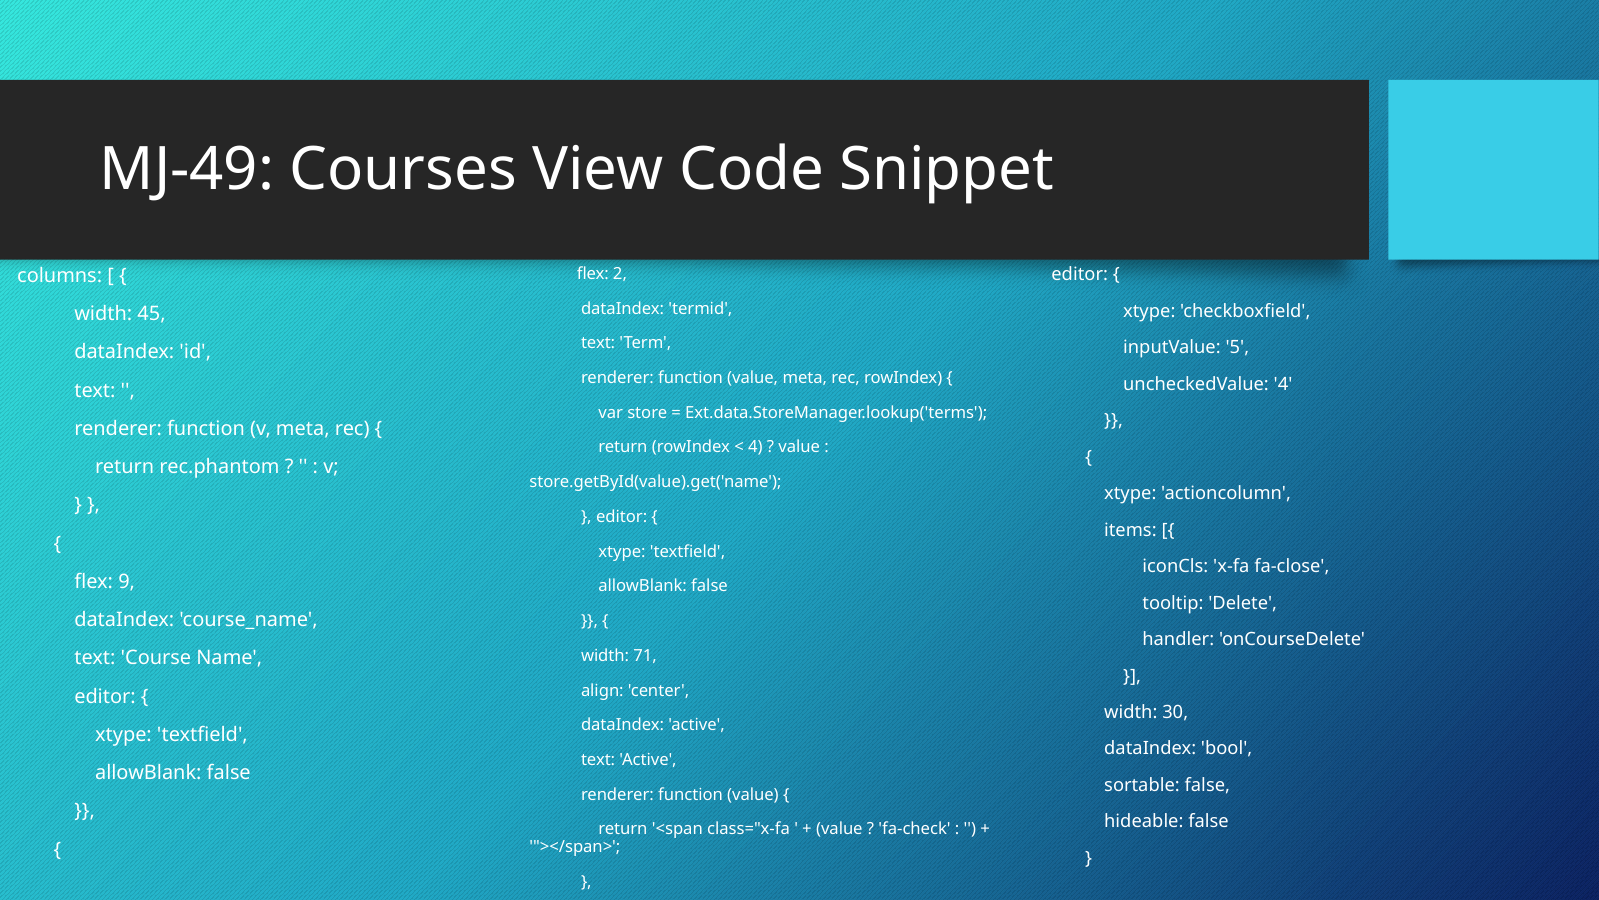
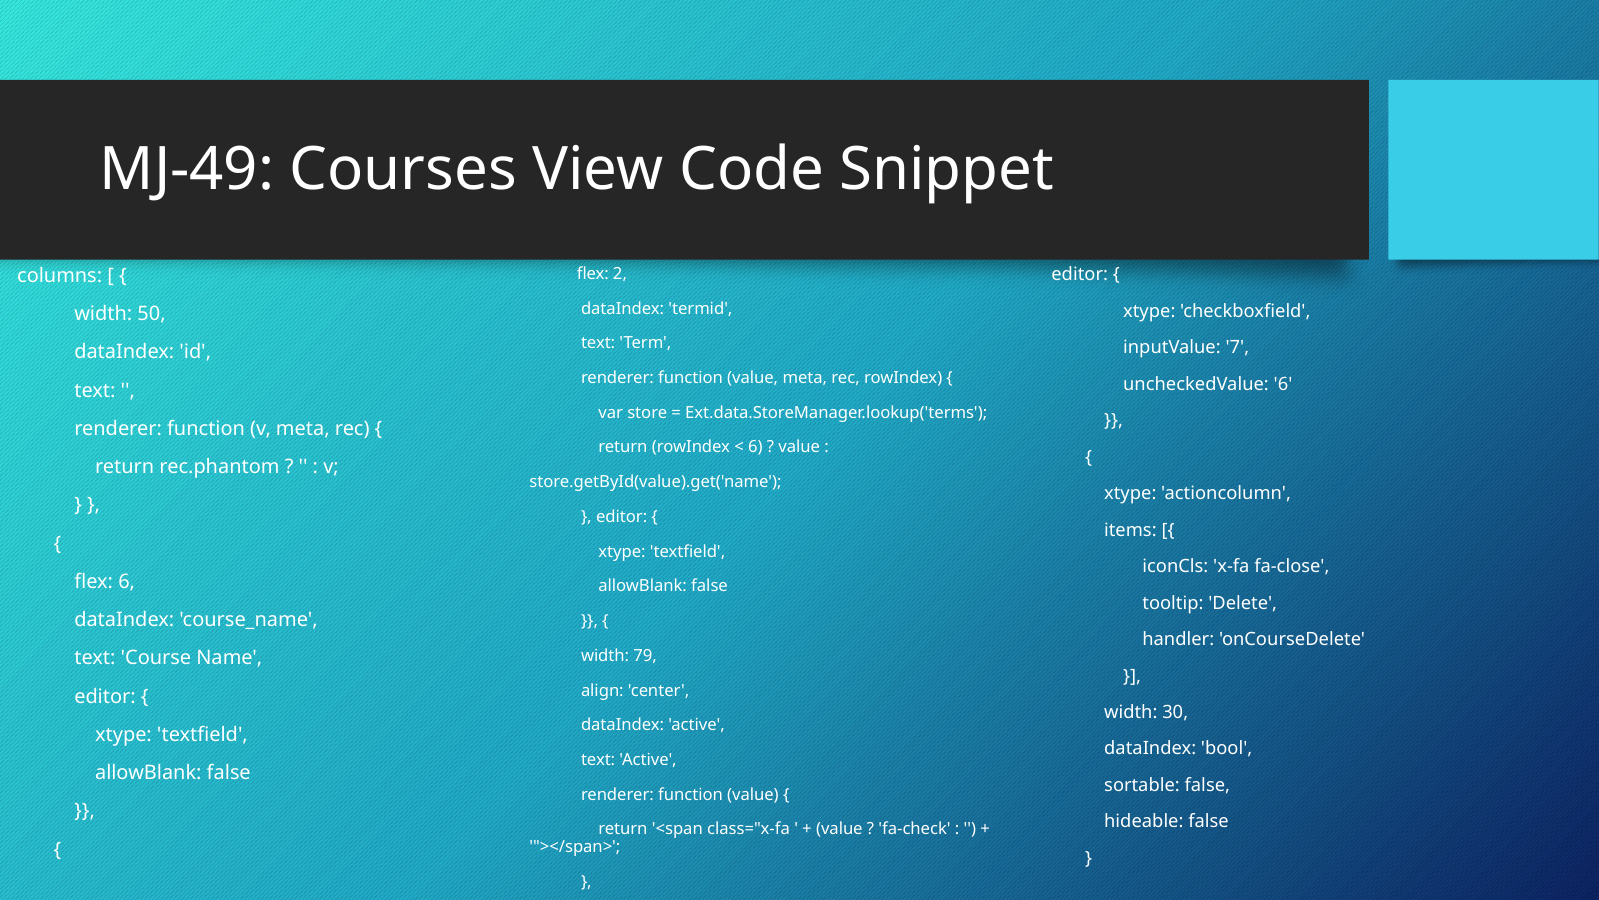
45: 45 -> 50 (152, 314)
5: 5 -> 7 (1237, 347)
uncheckedValue 4: 4 -> 6 (1283, 384)
4: 4 -> 6 (755, 447)
flex 9: 9 -> 6 (127, 581)
71: 71 -> 79 (645, 655)
